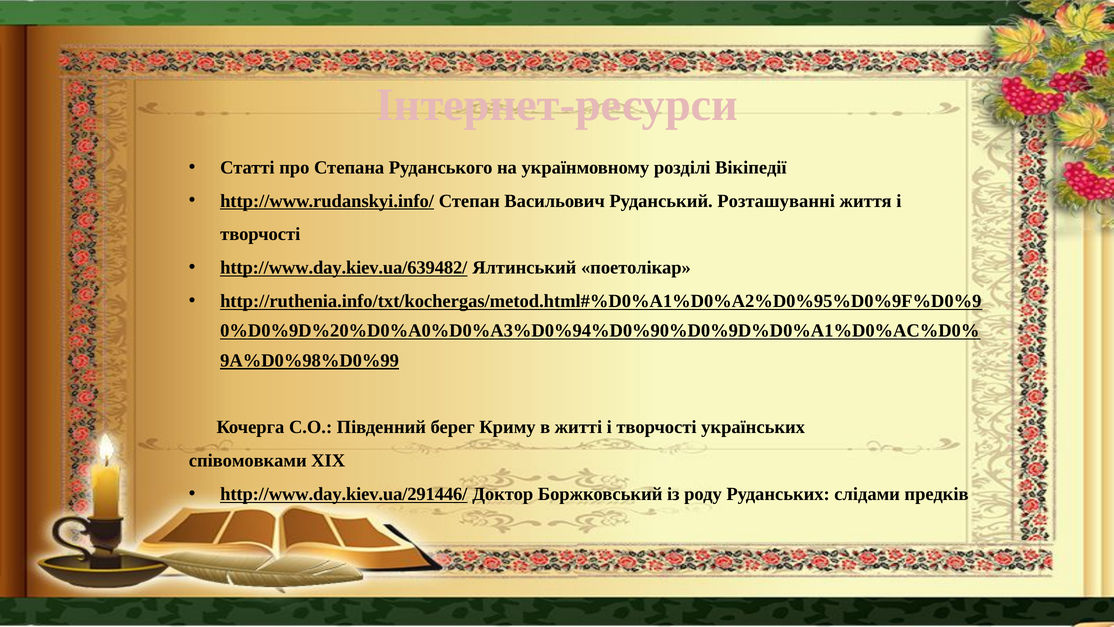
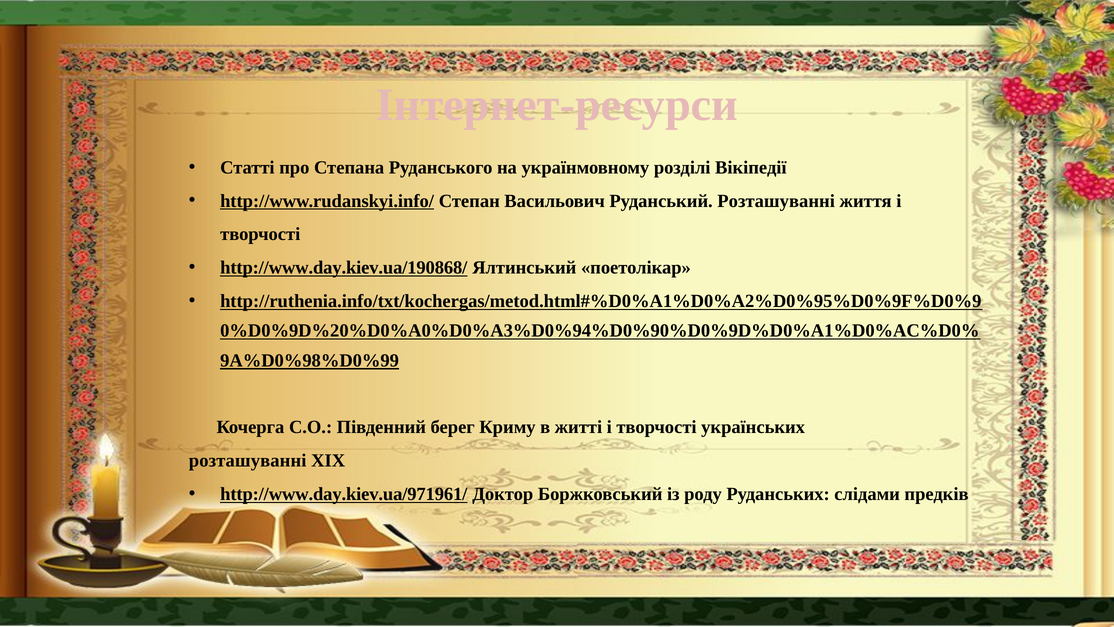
http://www.day.kiev.ua/639482/: http://www.day.kiev.ua/639482/ -> http://www.day.kiev.ua/190868/ (344, 268)
співомовками: співомовками -> розташуванні (248, 460)
http://www.day.kiev.ua/291446/: http://www.day.kiev.ua/291446/ -> http://www.day.kiev.ua/971961/ (344, 494)
